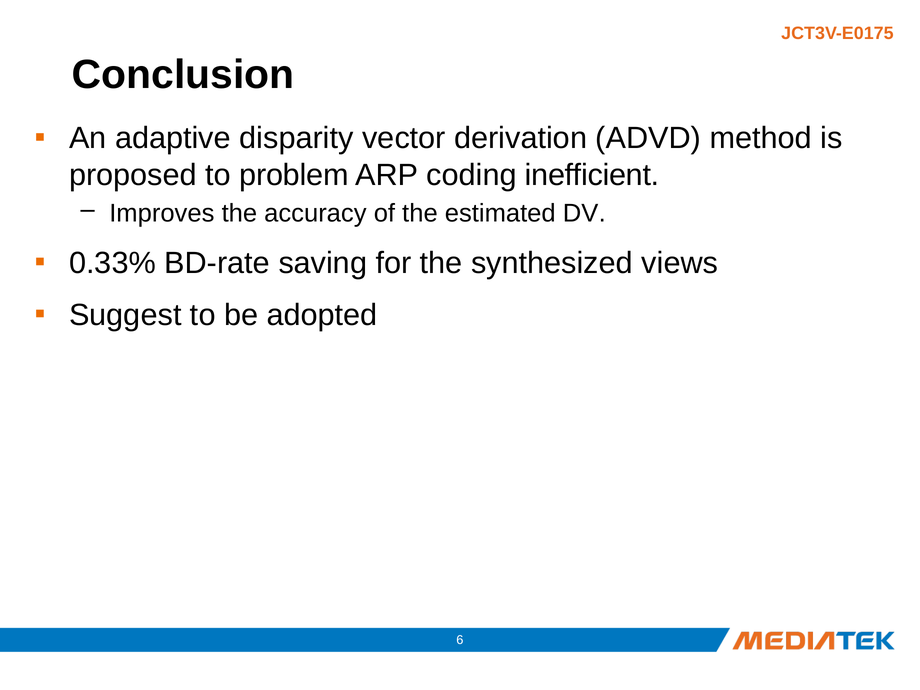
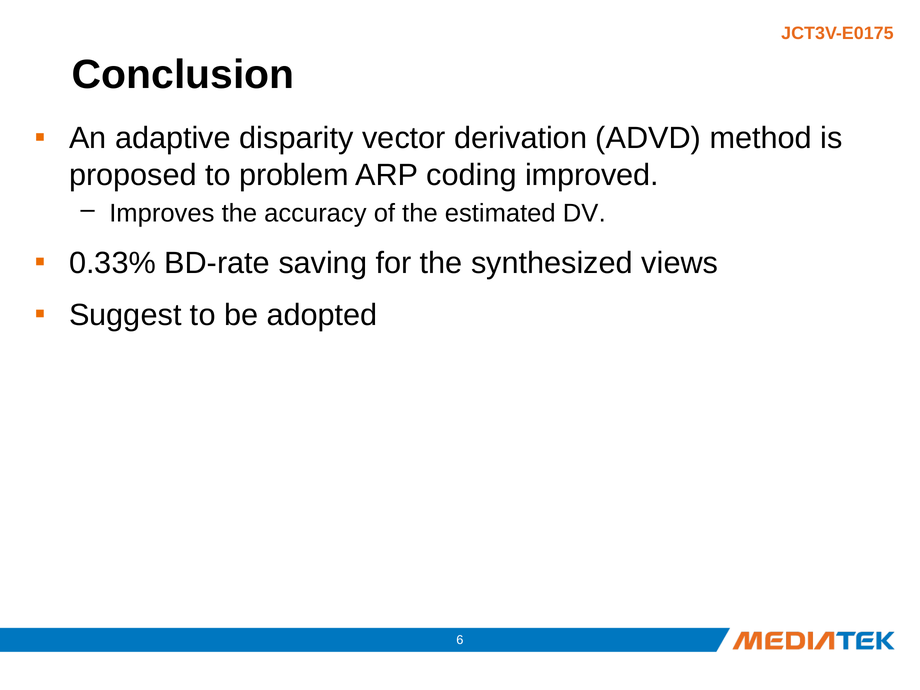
inefficient: inefficient -> improved (592, 175)
